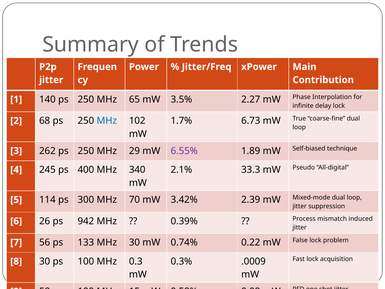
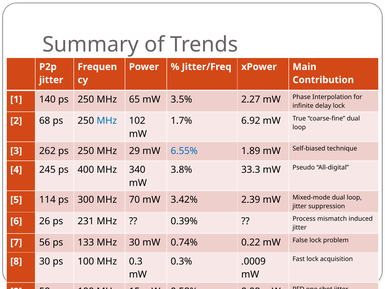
6.73: 6.73 -> 6.92 (251, 121)
6.55% colour: purple -> blue (184, 151)
2.1%: 2.1% -> 3.8% (181, 170)
942: 942 -> 231 (86, 221)
